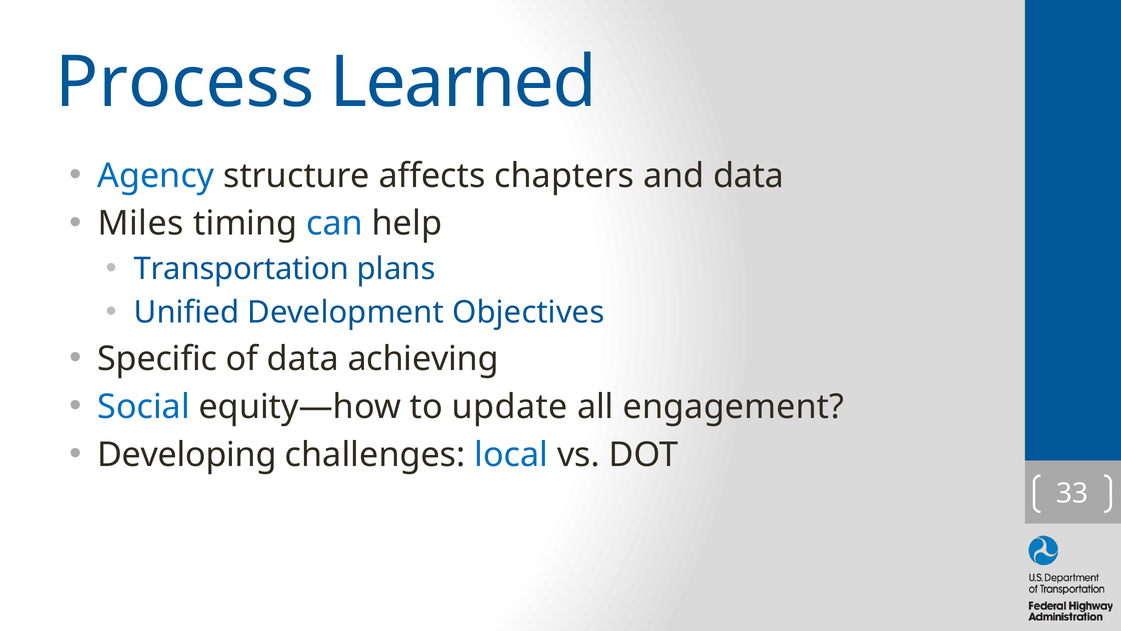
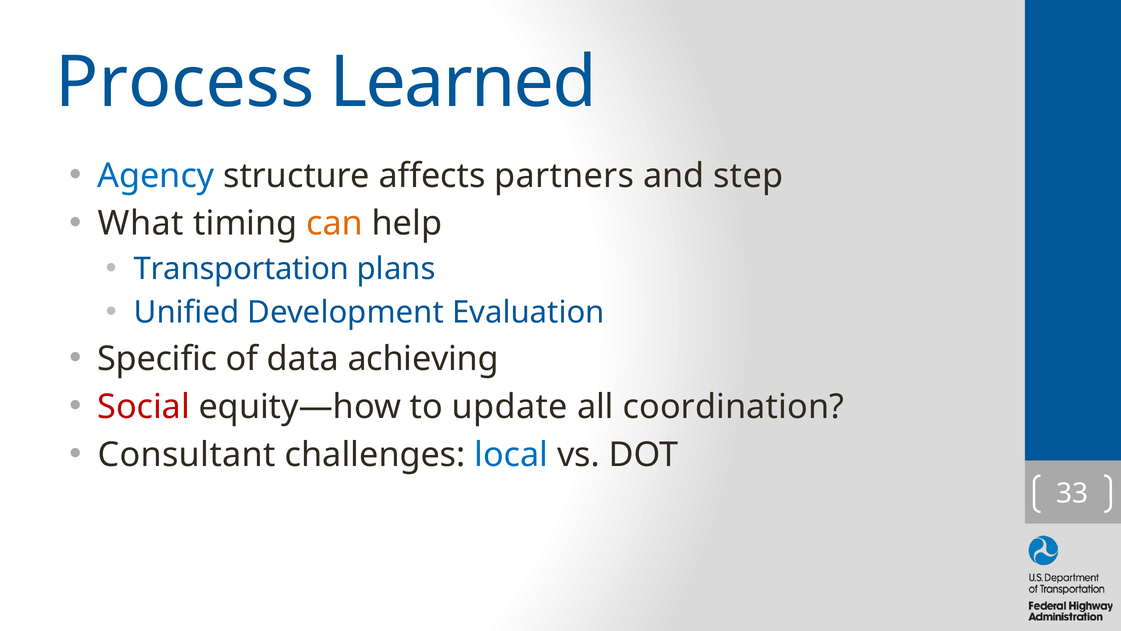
chapters: chapters -> partners (564, 176)
and data: data -> step (748, 176)
Miles: Miles -> What (141, 224)
can colour: blue -> orange (335, 224)
Objectives: Objectives -> Evaluation (528, 312)
Social colour: blue -> red (144, 407)
engagement: engagement -> coordination (733, 407)
Developing: Developing -> Consultant (187, 454)
